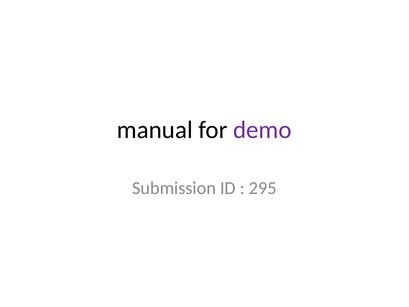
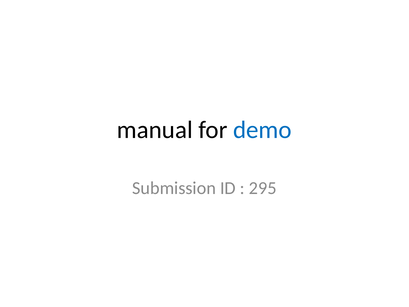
demo colour: purple -> blue (262, 130)
